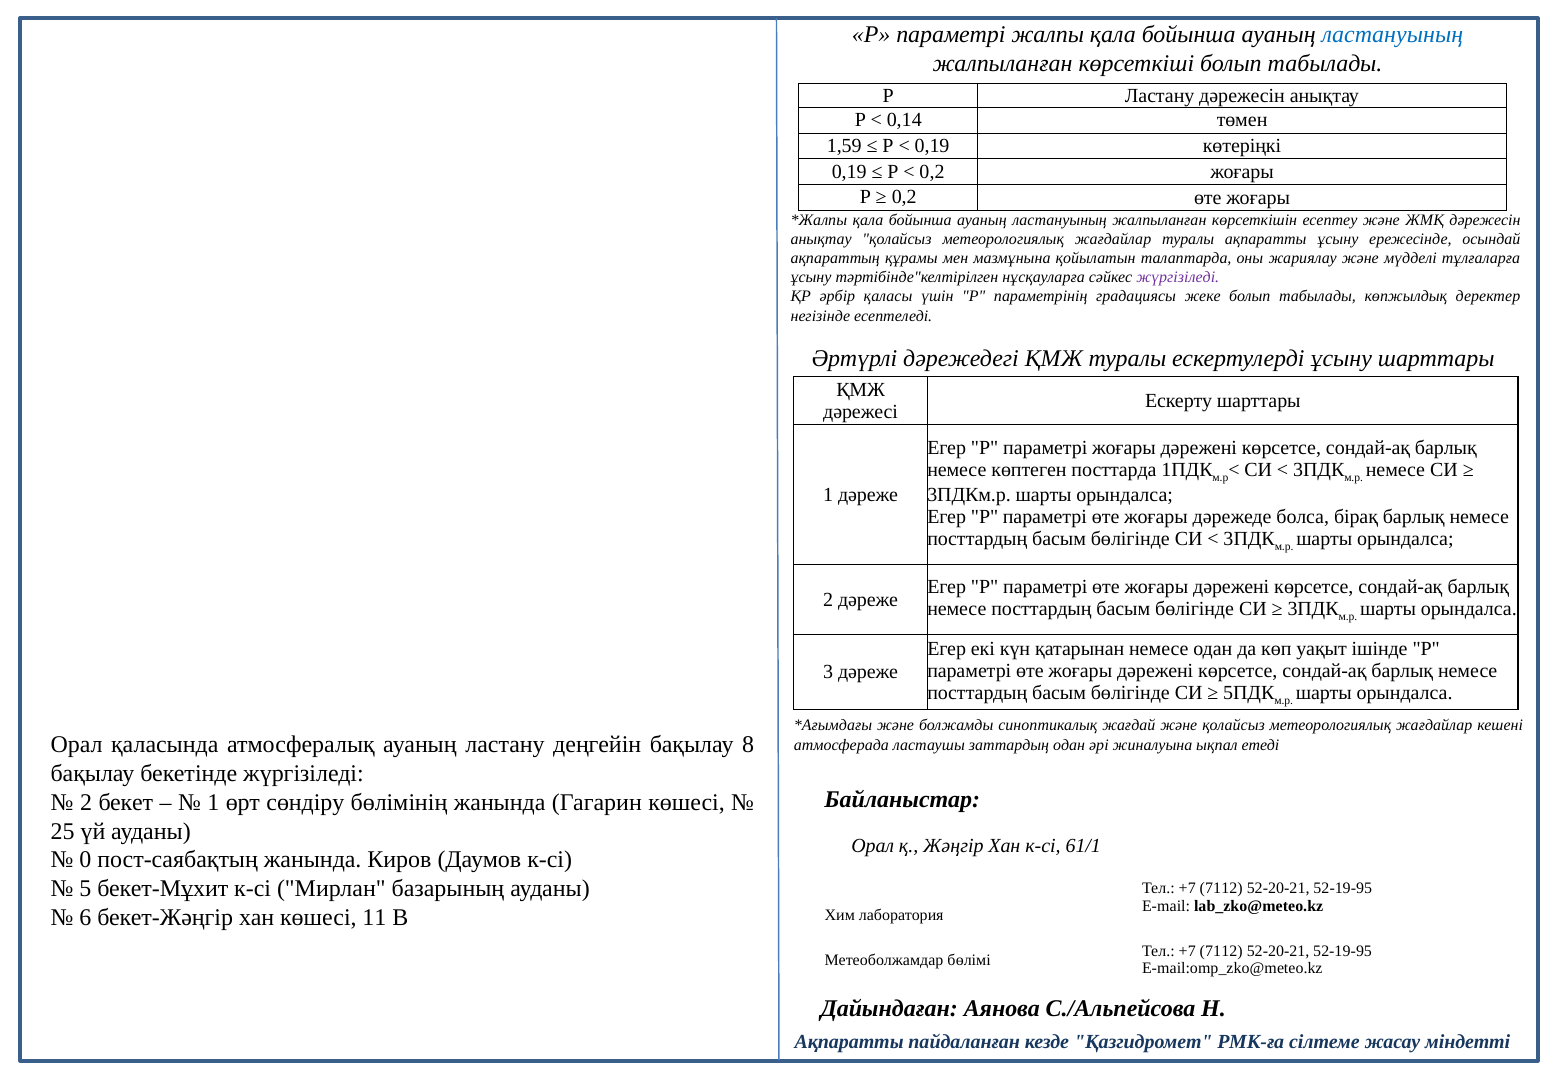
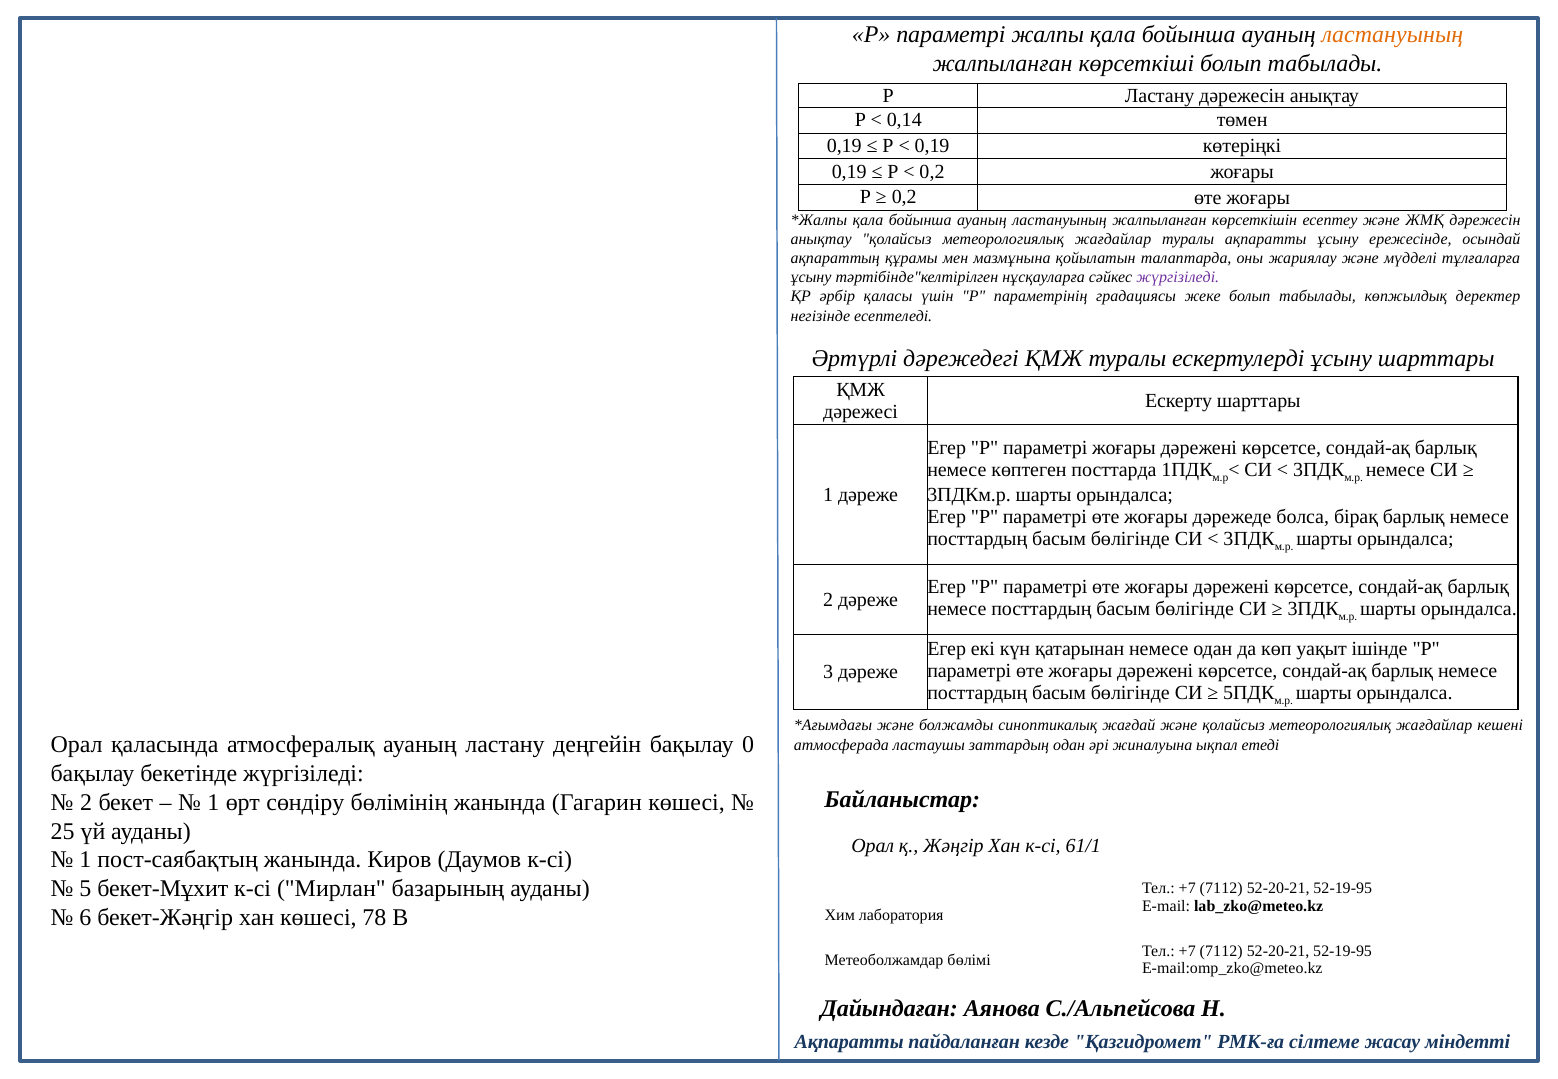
ластануының colour: blue -> orange (1392, 35)
1,59: 1,59 -> 0,19 (844, 146)
8: 8 -> 0 (748, 745)
0: 0 -> 1 (85, 860)
11: 11 -> 78 (374, 917)
